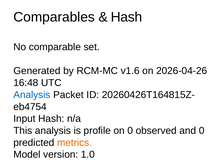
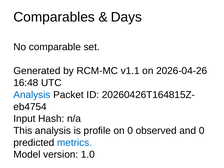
Hash: Hash -> Days (126, 17)
v1.6: v1.6 -> v1.1 (130, 71)
metrics colour: orange -> blue (75, 143)
